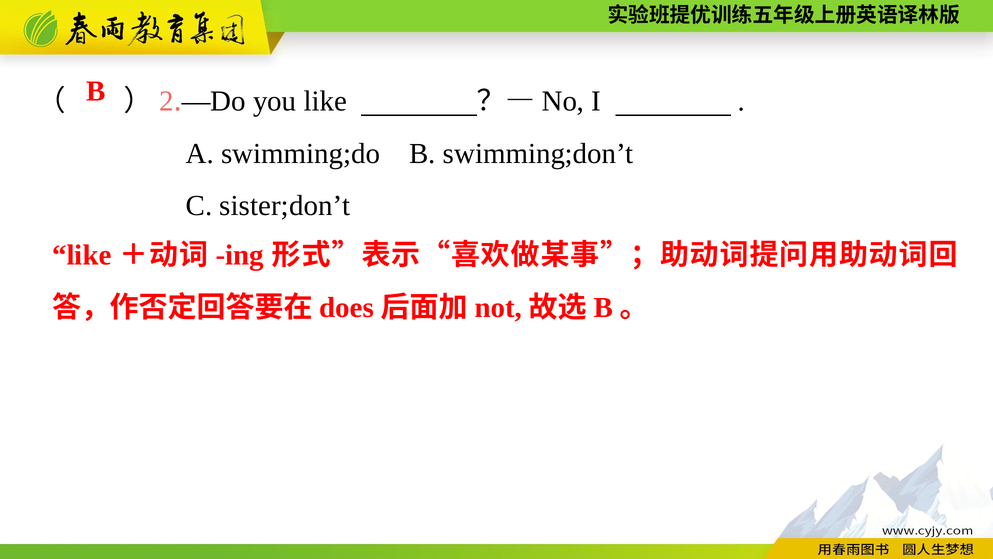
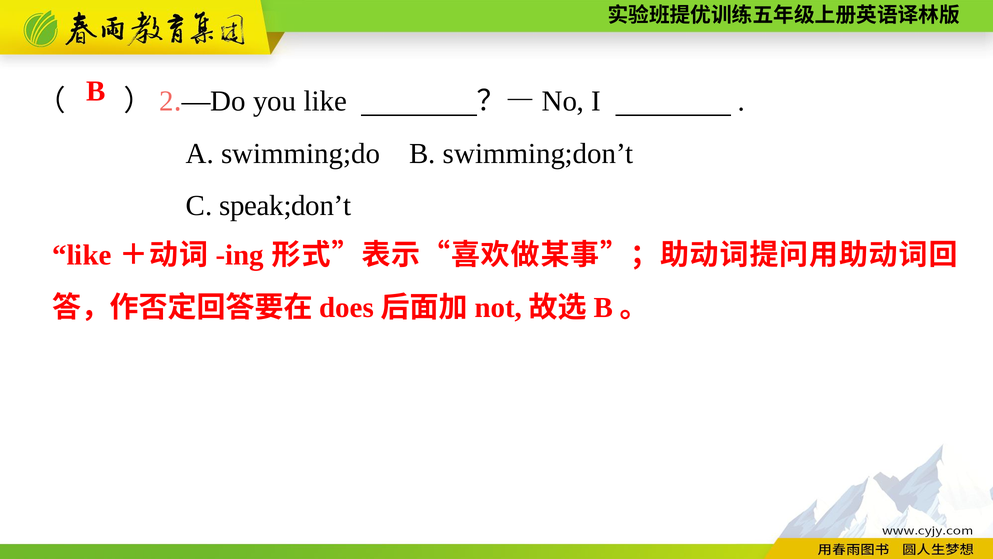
sister;don’t: sister;don’t -> speak;don’t (285, 206)
